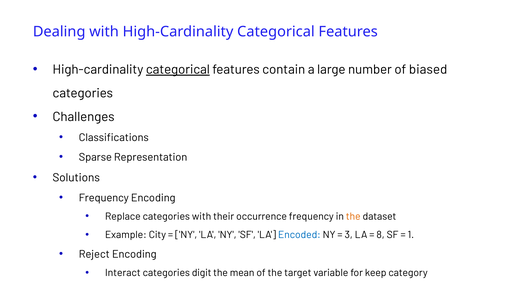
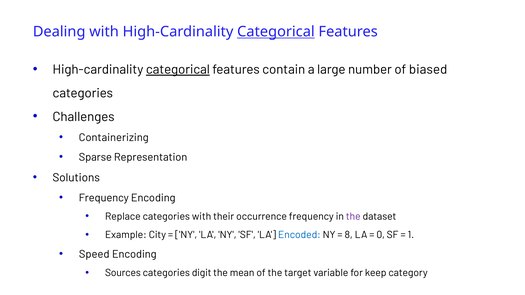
Categorical underline: none -> present (276, 32)
Classifications: Classifications -> Containerizing (114, 138)
the colour: orange -> purple (353, 217)
3: 3 -> 8 (349, 235)
8: 8 -> 0 (381, 235)
Reject: Reject -> Speed (94, 254)
Interact: Interact -> Sources (123, 273)
